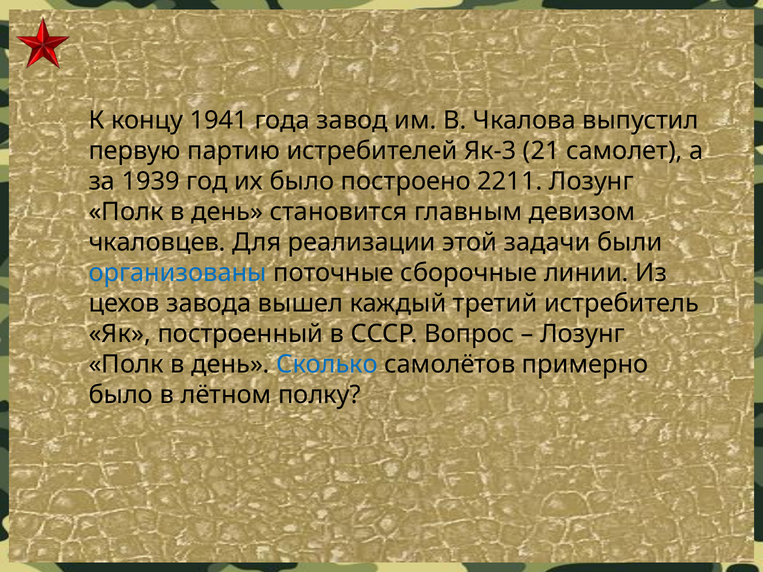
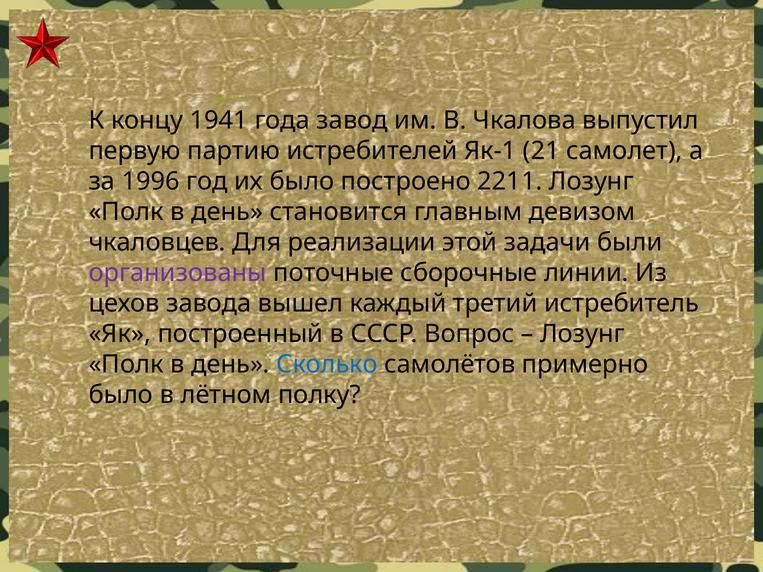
Як-3: Як-3 -> Як-1 (490, 151)
1939: 1939 -> 1996 (151, 181)
организованы colour: blue -> purple (178, 273)
